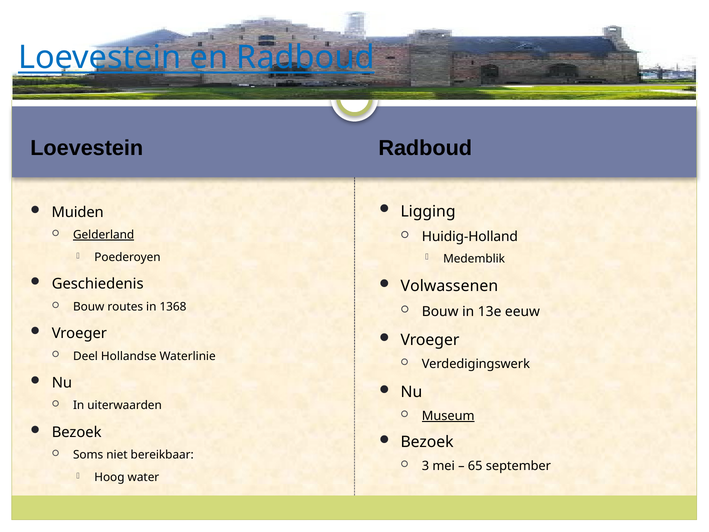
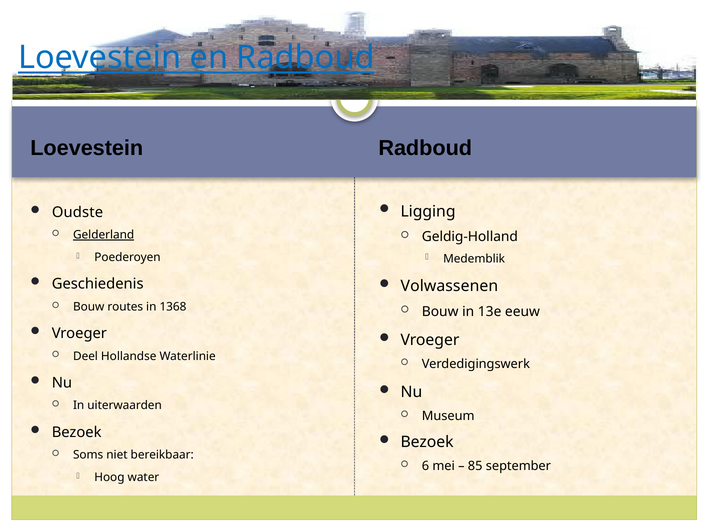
Muiden: Muiden -> Oudste (78, 212)
Huidig-Holland: Huidig-Holland -> Geldig-Holland (470, 237)
Museum underline: present -> none (448, 416)
3: 3 -> 6 (426, 466)
65: 65 -> 85 (475, 466)
